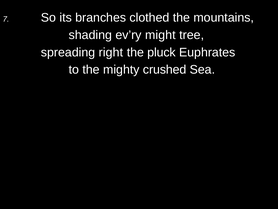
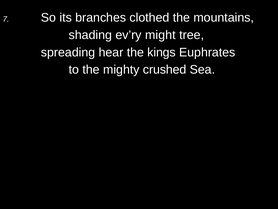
right: right -> hear (111, 52)
pluck: pluck -> kings (162, 52)
